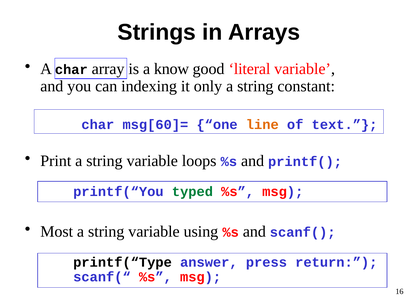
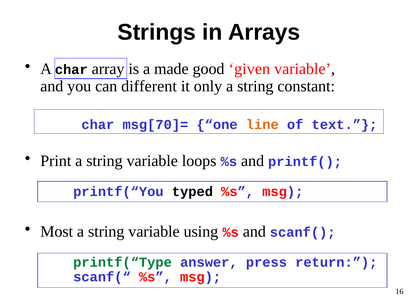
know: know -> made (171, 69)
literal: literal -> given (249, 69)
indexing: indexing -> different (149, 86)
msg[60]=: msg[60]= -> msg[70]= (155, 125)
typed colour: green -> black (192, 192)
printf(“Type colour: black -> green (123, 262)
